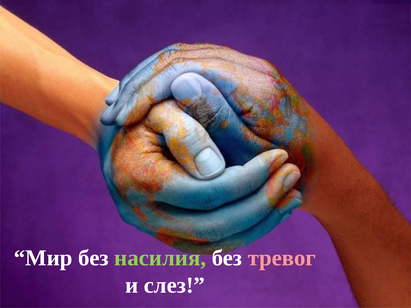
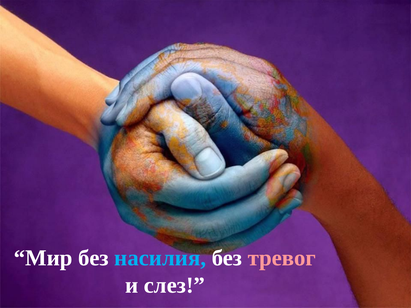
насилия colour: light green -> light blue (160, 258)
